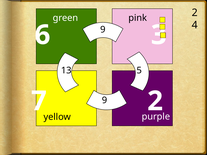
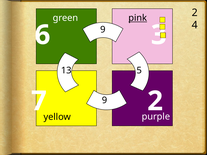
pink underline: none -> present (138, 18)
